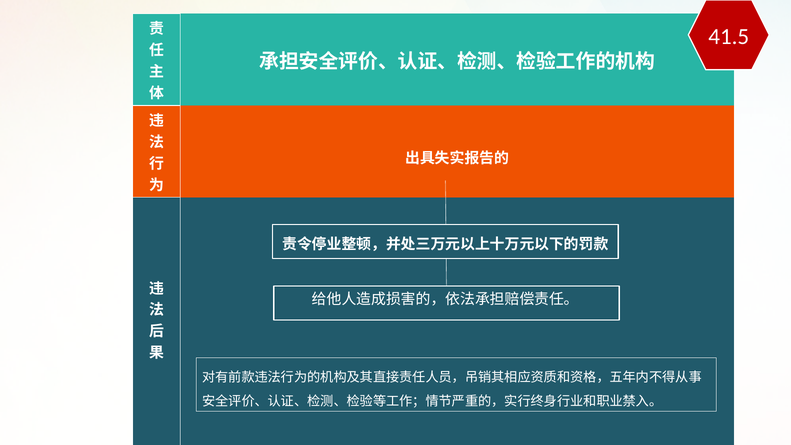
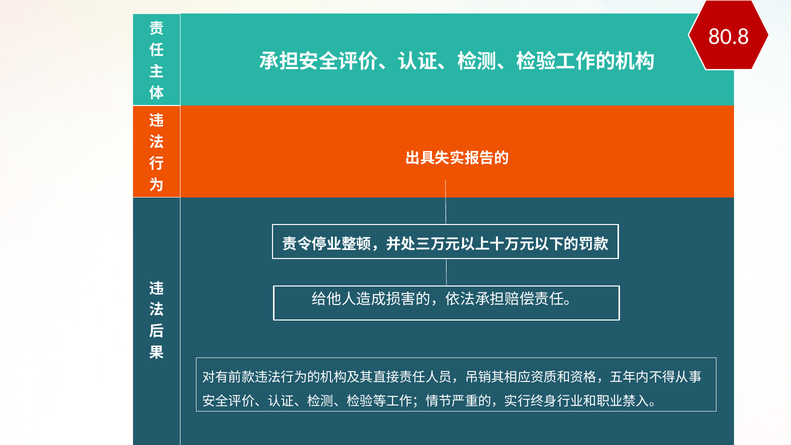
41.5: 41.5 -> 80.8 (729, 36)
